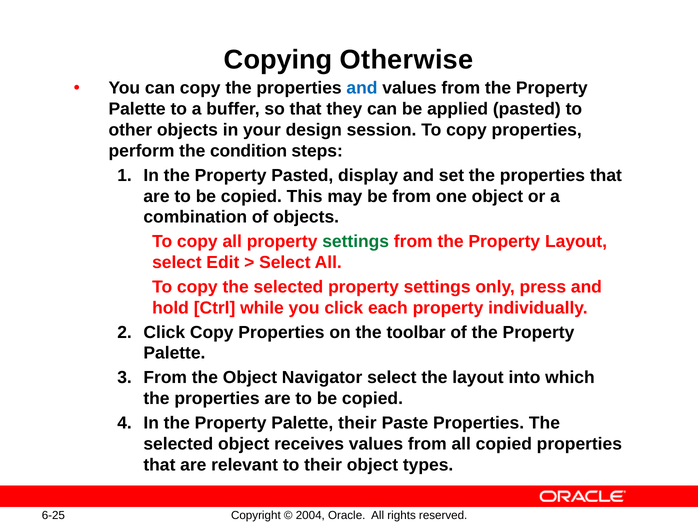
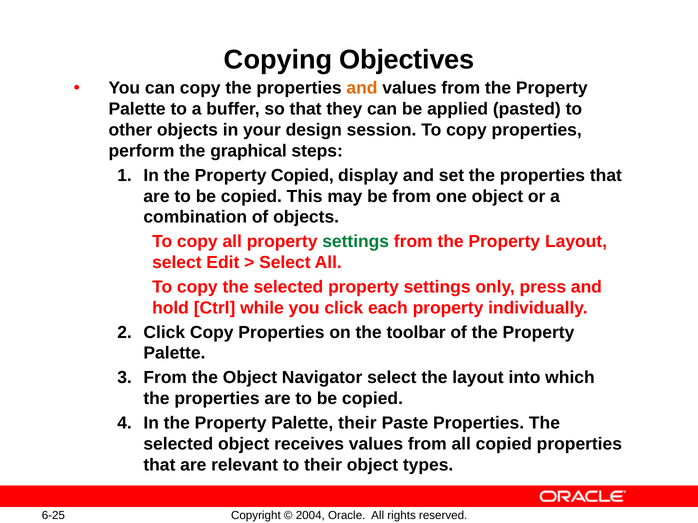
Otherwise: Otherwise -> Objectives (407, 60)
and colour: blue -> orange (362, 88)
condition: condition -> graphical (249, 151)
Property Pasted: Pasted -> Copied (302, 176)
